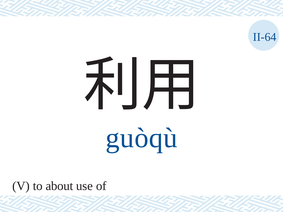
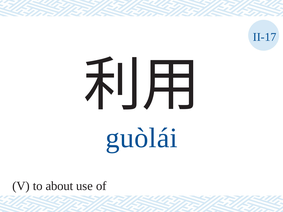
II-64: II-64 -> II-17 (265, 37)
guòqù: guòqù -> guòlái (141, 138)
